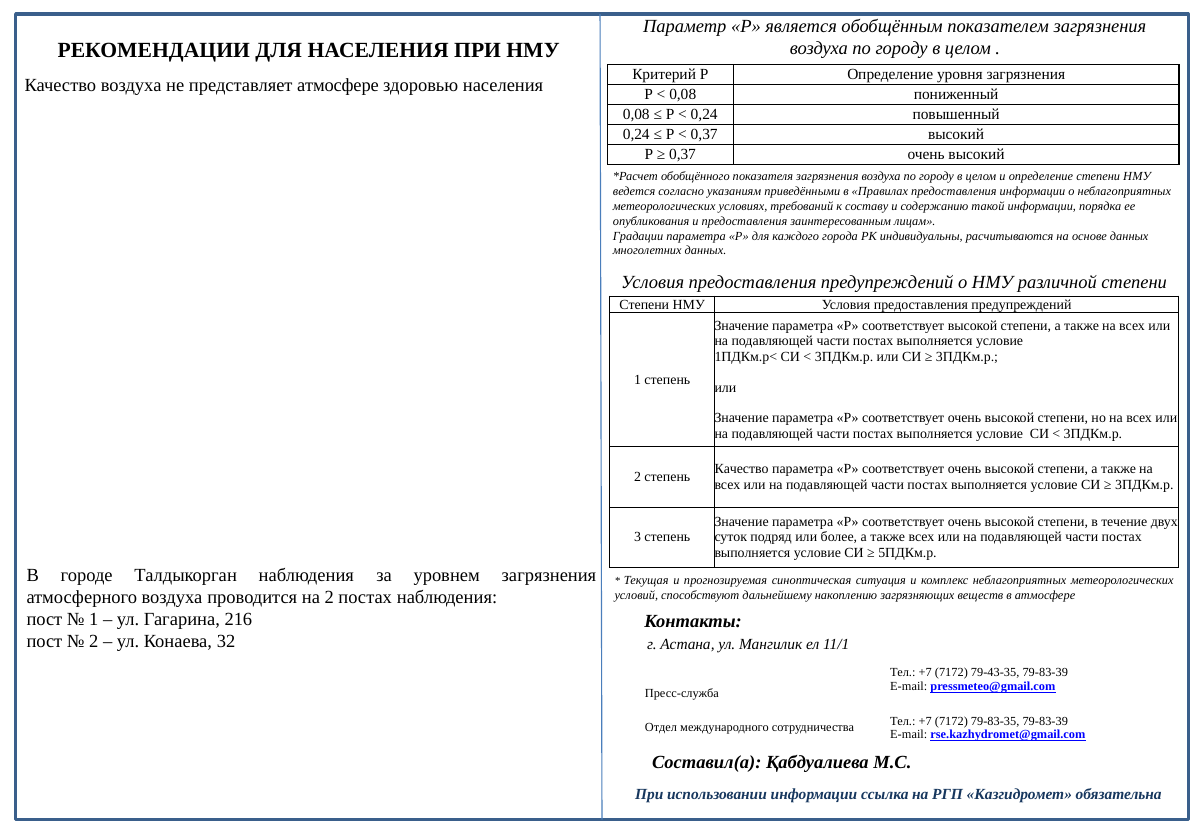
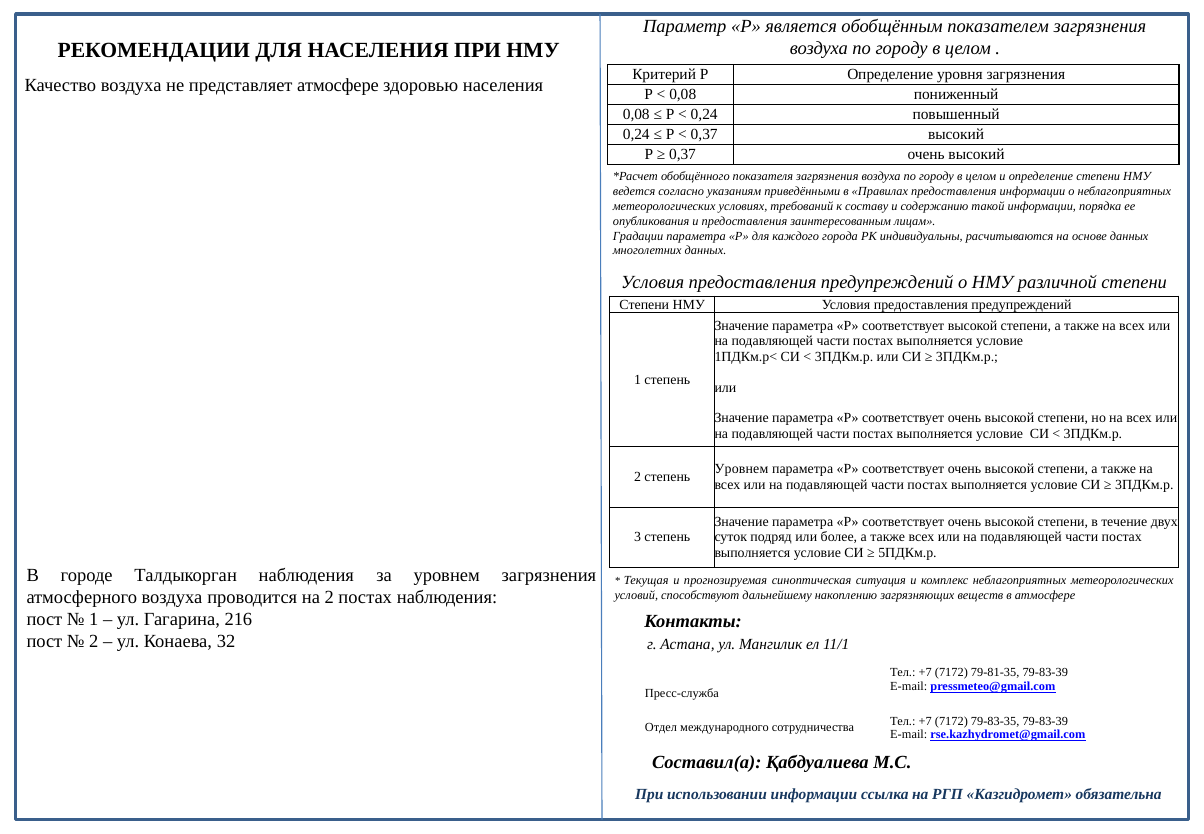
Качество: Качество -> Уровнем (742, 469)
79-43-35: 79-43-35 -> 79-81-35 (995, 673)
